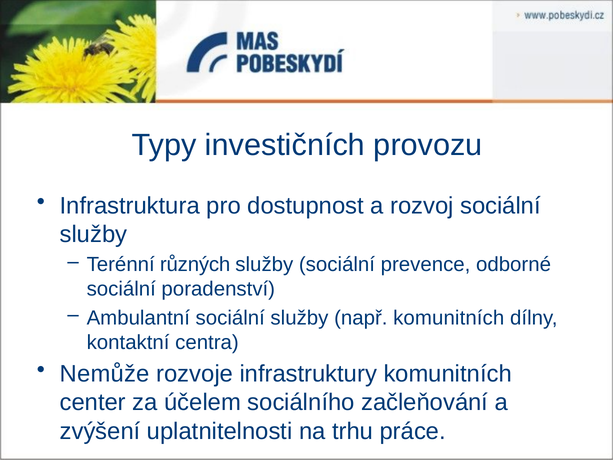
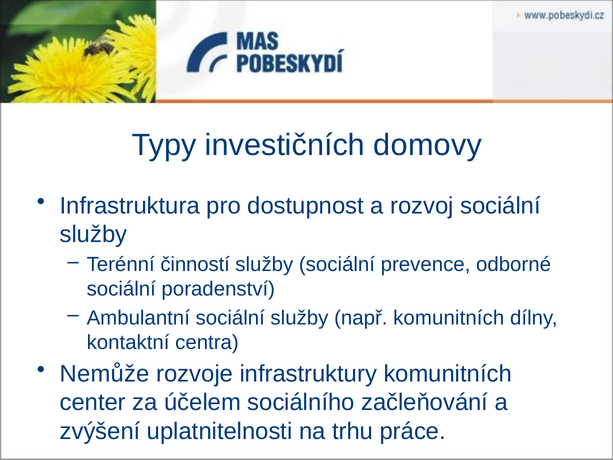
provozu: provozu -> domovy (428, 145)
různých: různých -> činností (195, 265)
